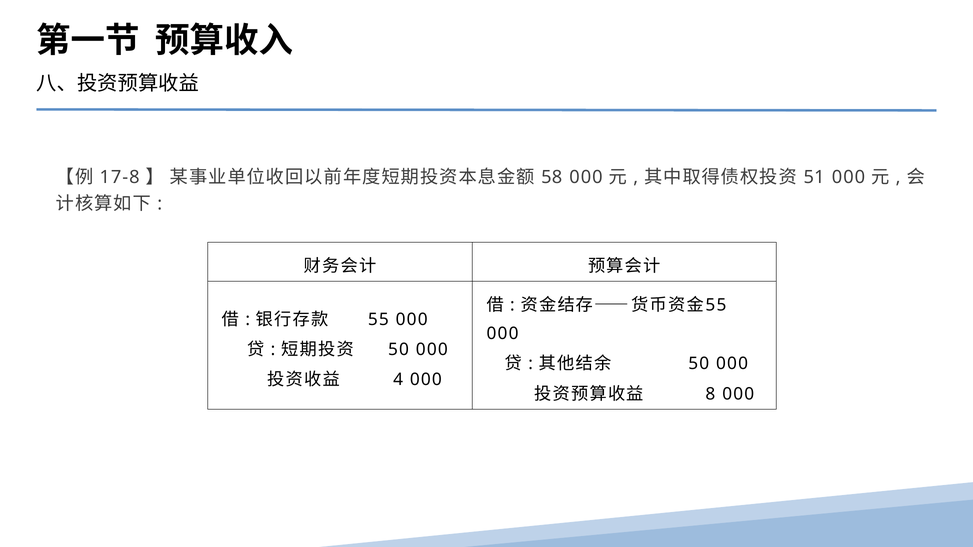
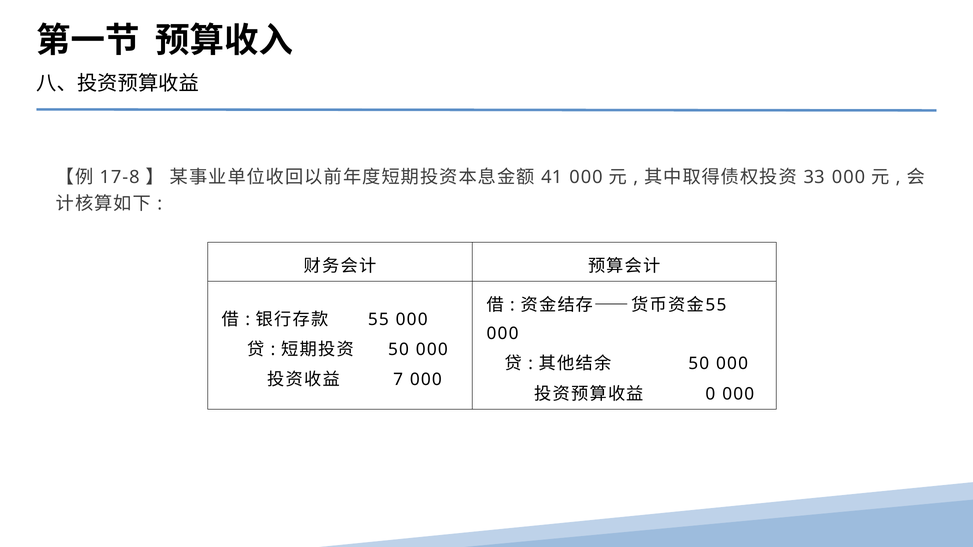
58: 58 -> 41 (552, 177)
51: 51 -> 33 (814, 177)
4: 4 -> 7 (398, 380)
8: 8 -> 0 (710, 394)
